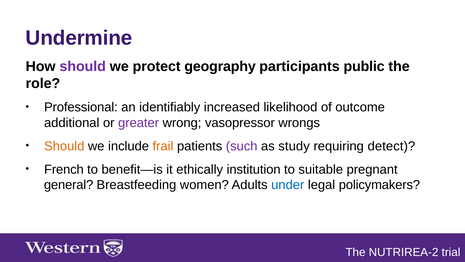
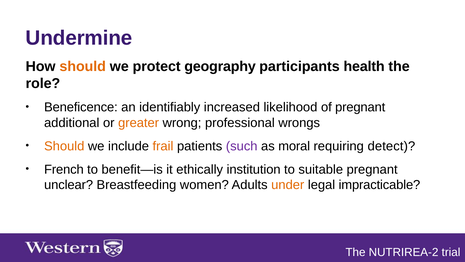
should colour: purple -> orange (83, 66)
public: public -> health (364, 66)
Professional: Professional -> Beneficence (81, 107)
of outcome: outcome -> pregnant (360, 107)
greater colour: purple -> orange (139, 123)
vasopressor: vasopressor -> professional (240, 123)
study: study -> moral (294, 146)
general: general -> unclear (69, 185)
under colour: blue -> orange (288, 185)
policymakers: policymakers -> impracticable (379, 185)
